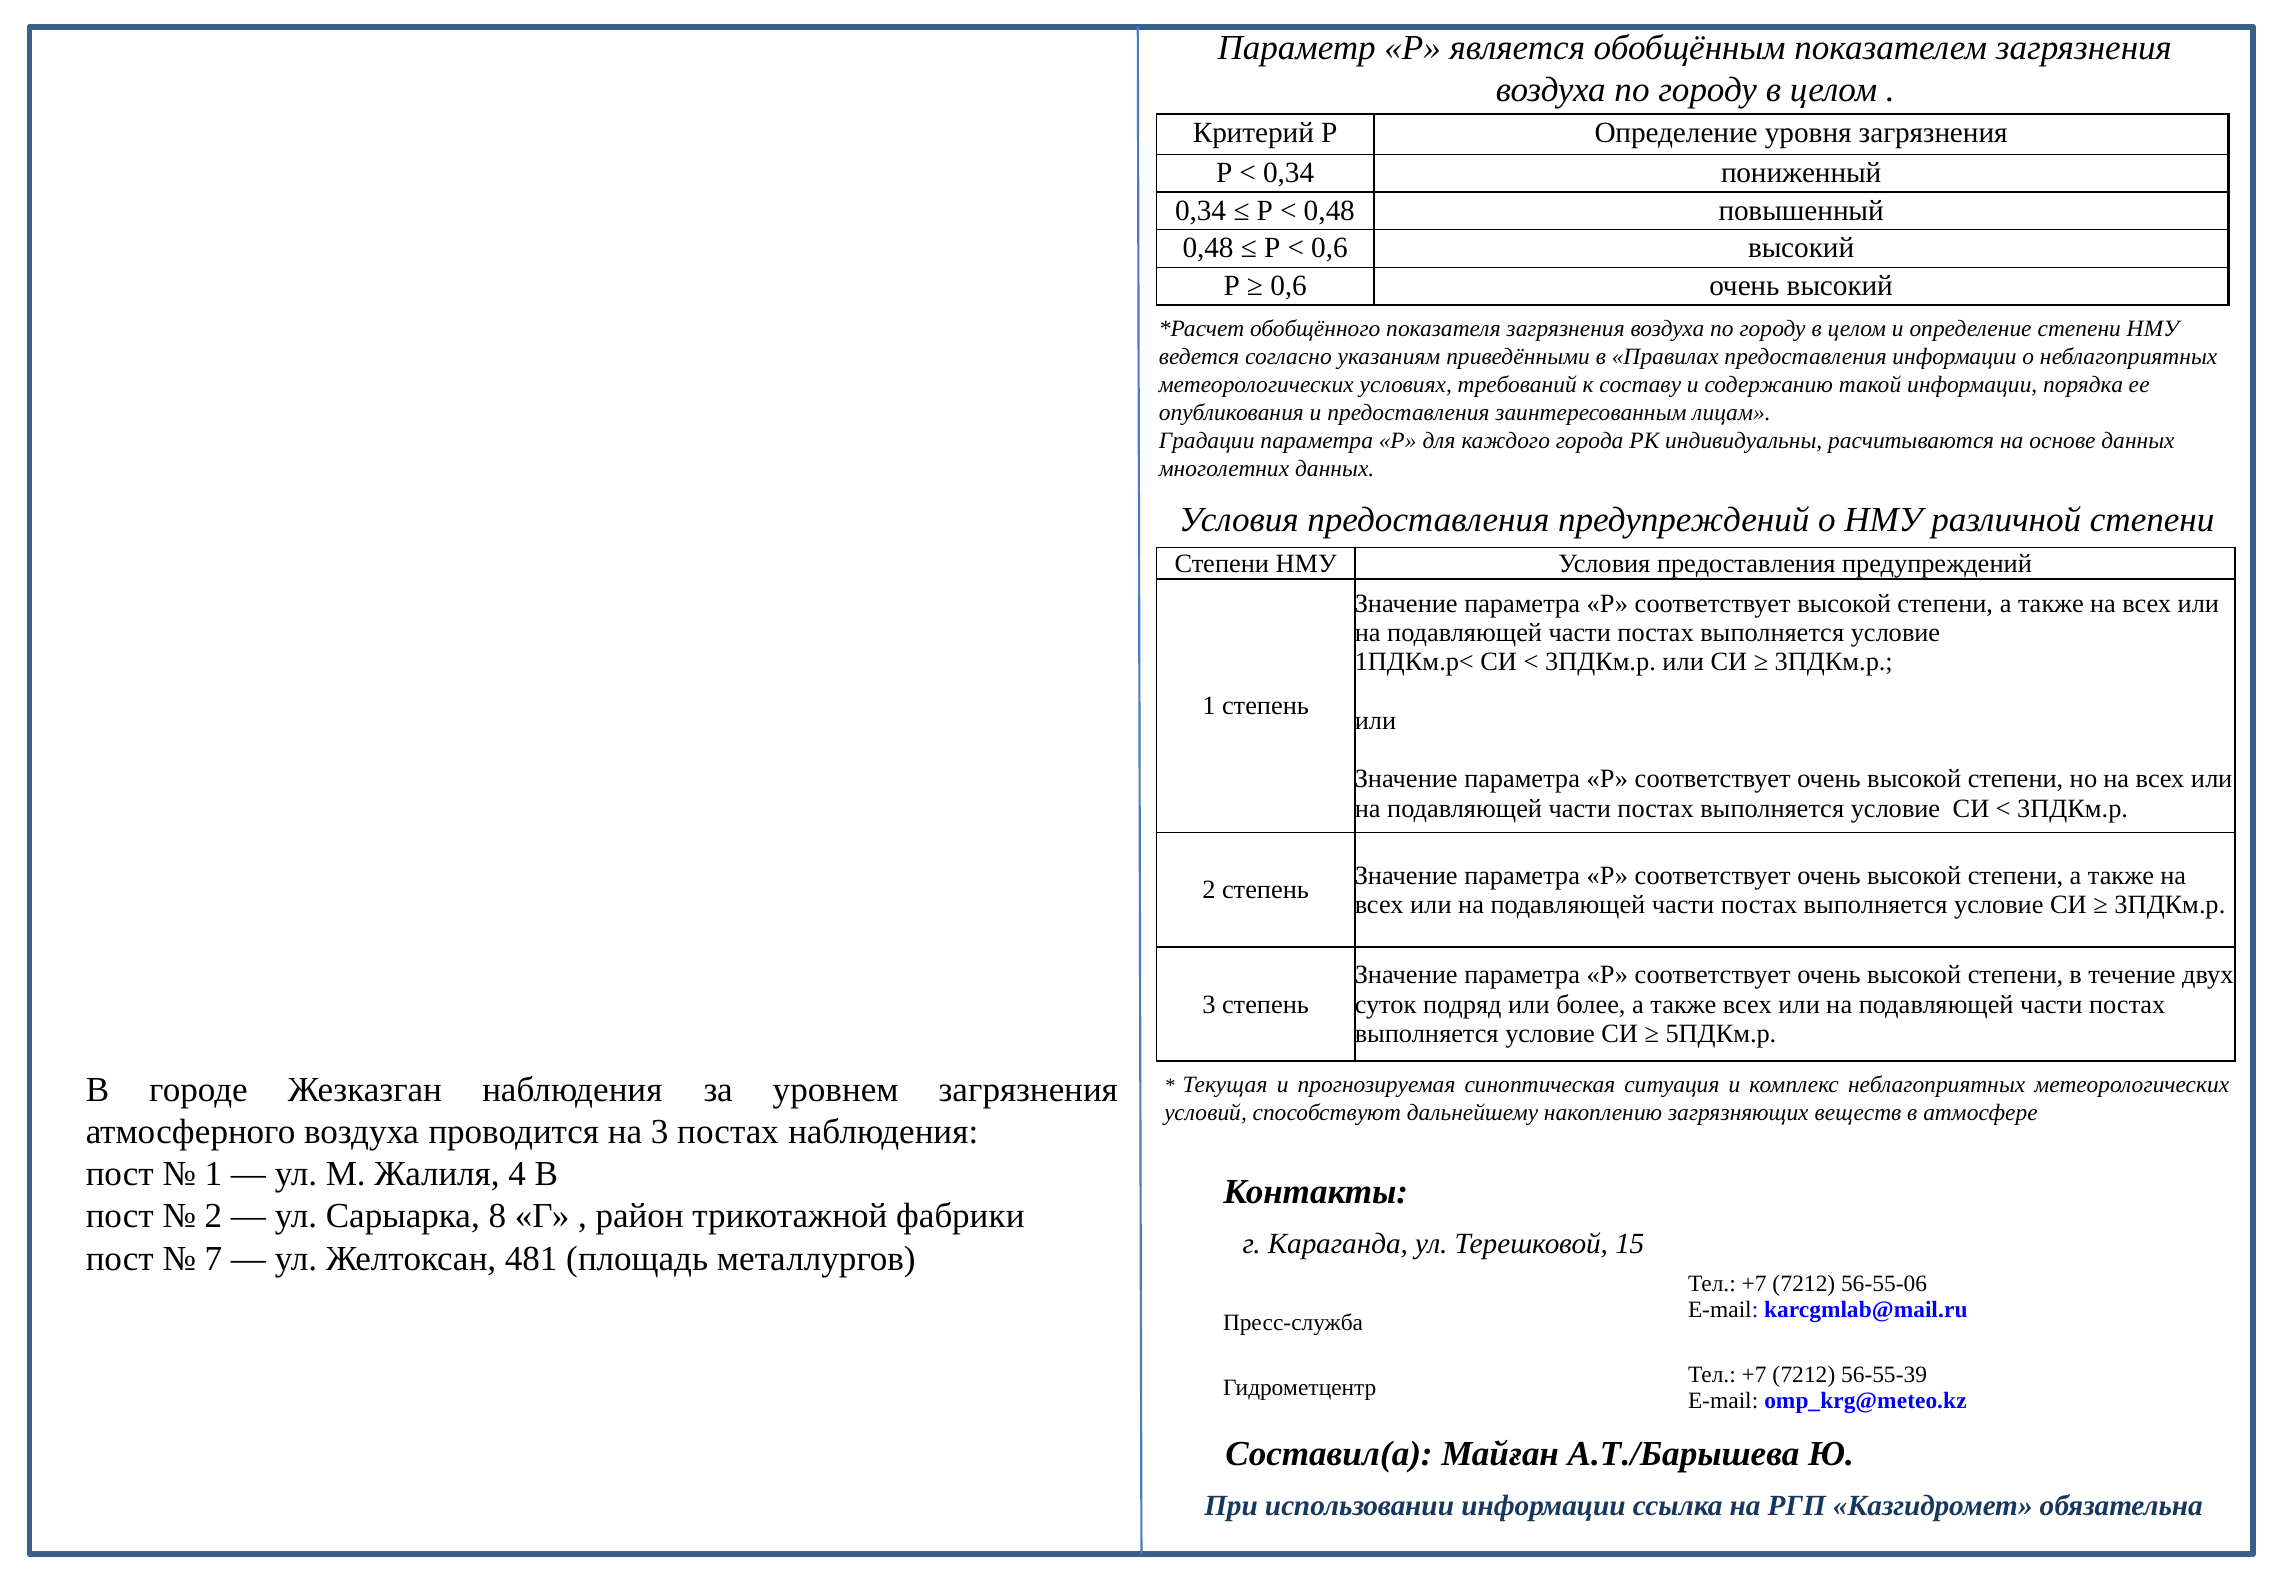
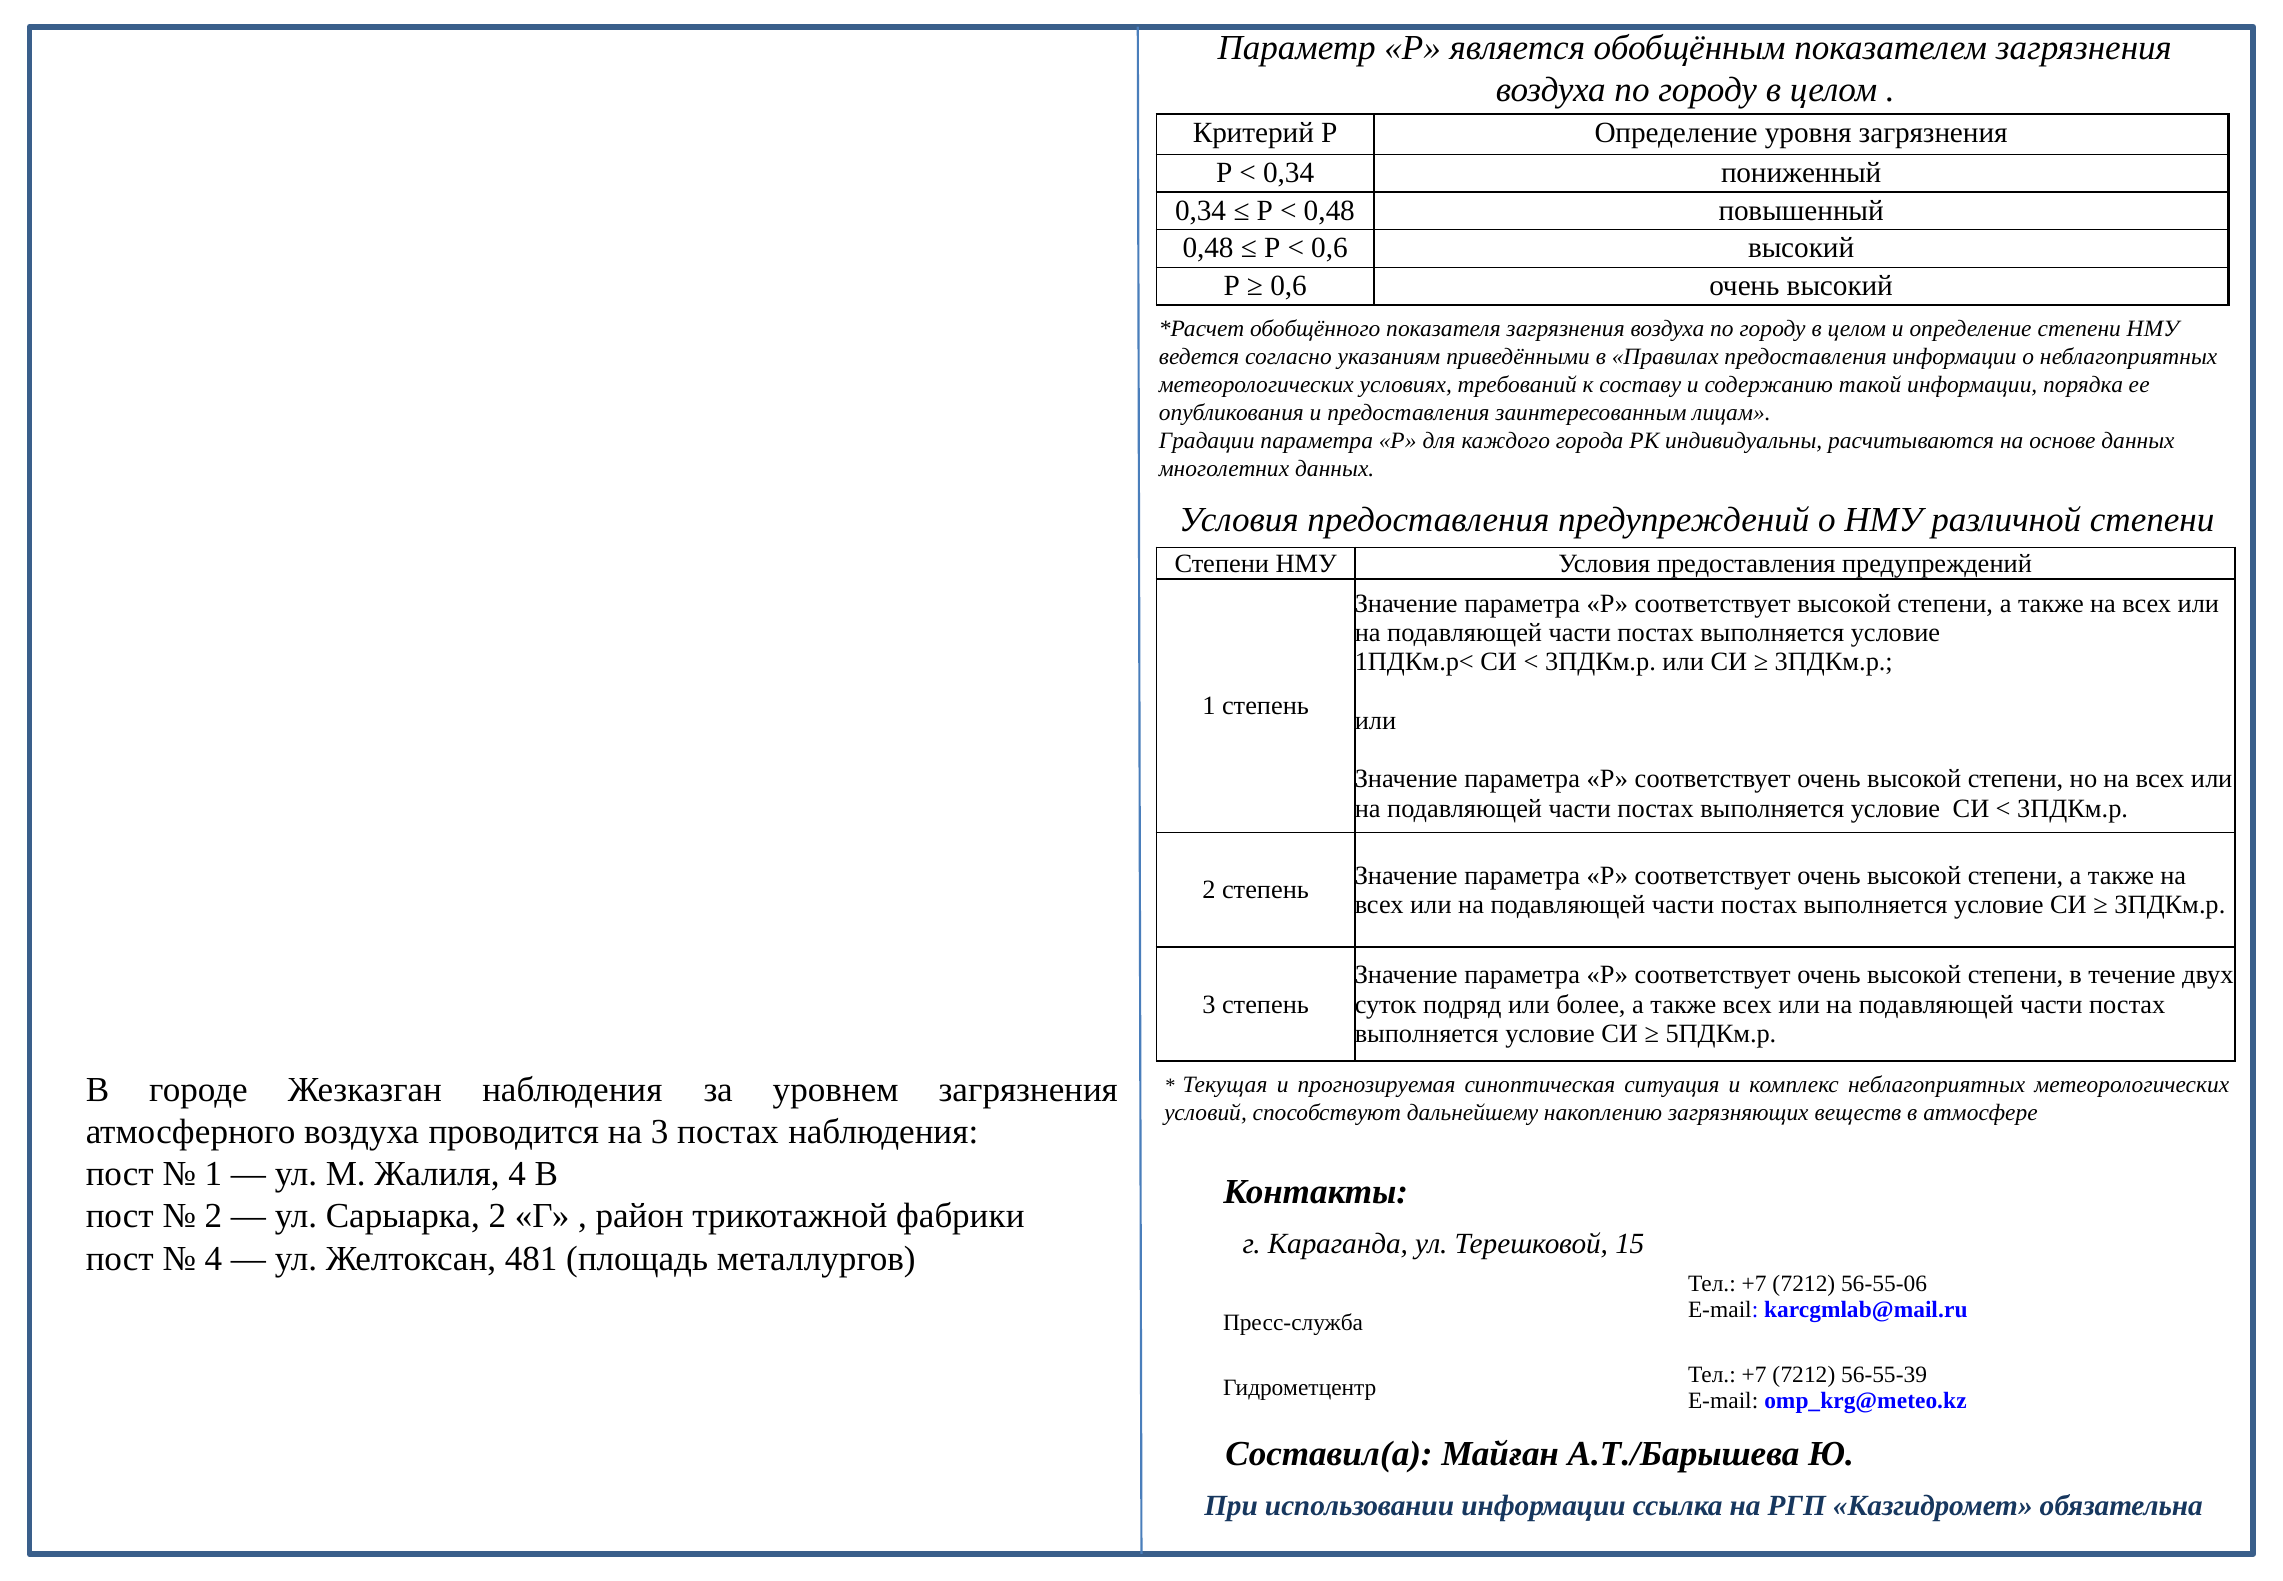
Сарыарка 8: 8 -> 2 (497, 1216)
7: 7 -> 4 (213, 1258)
